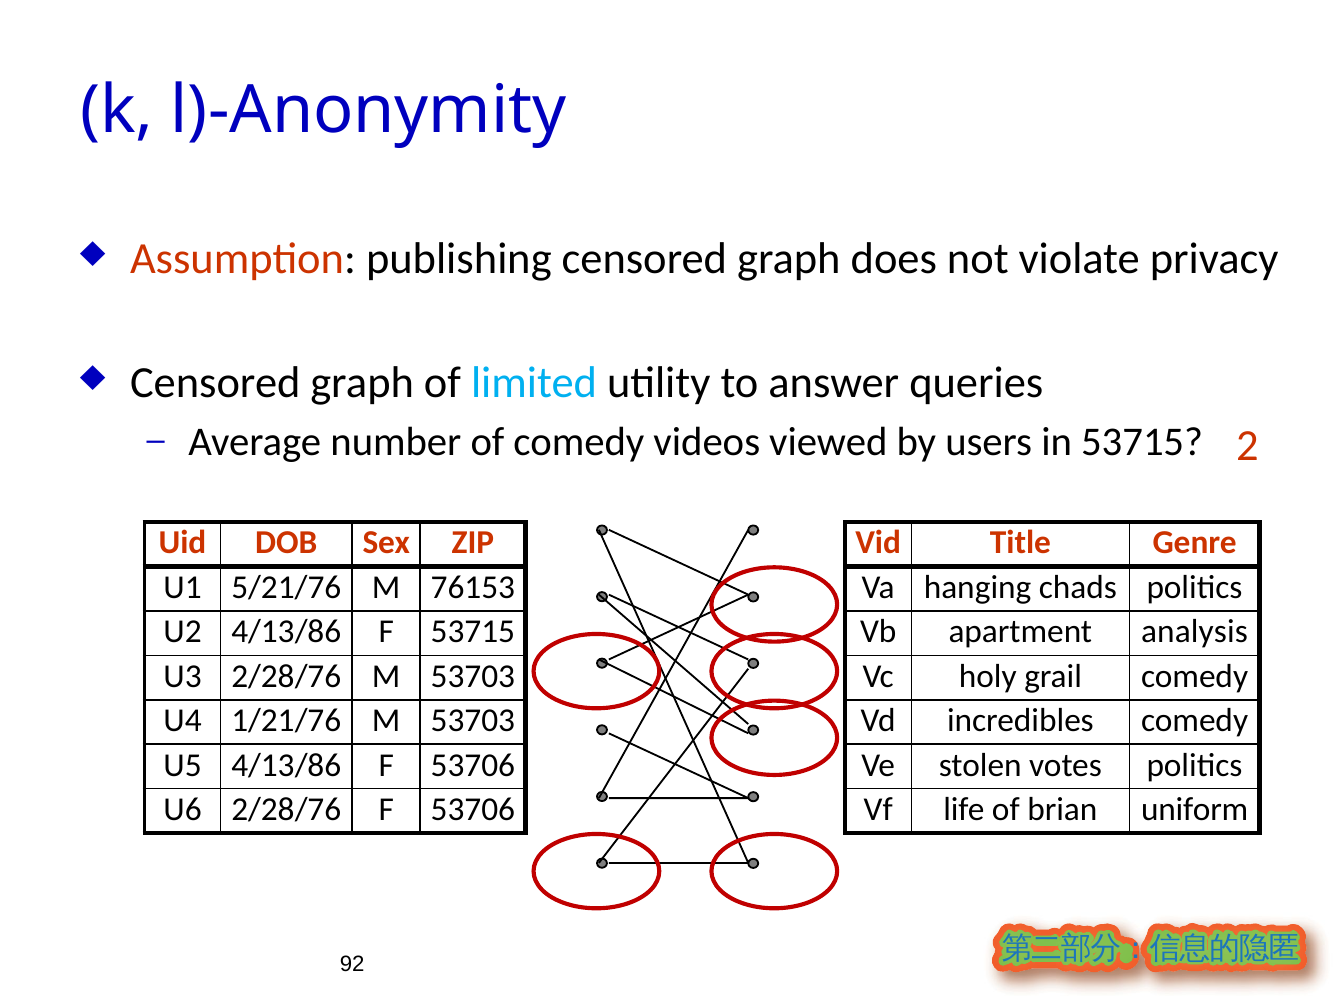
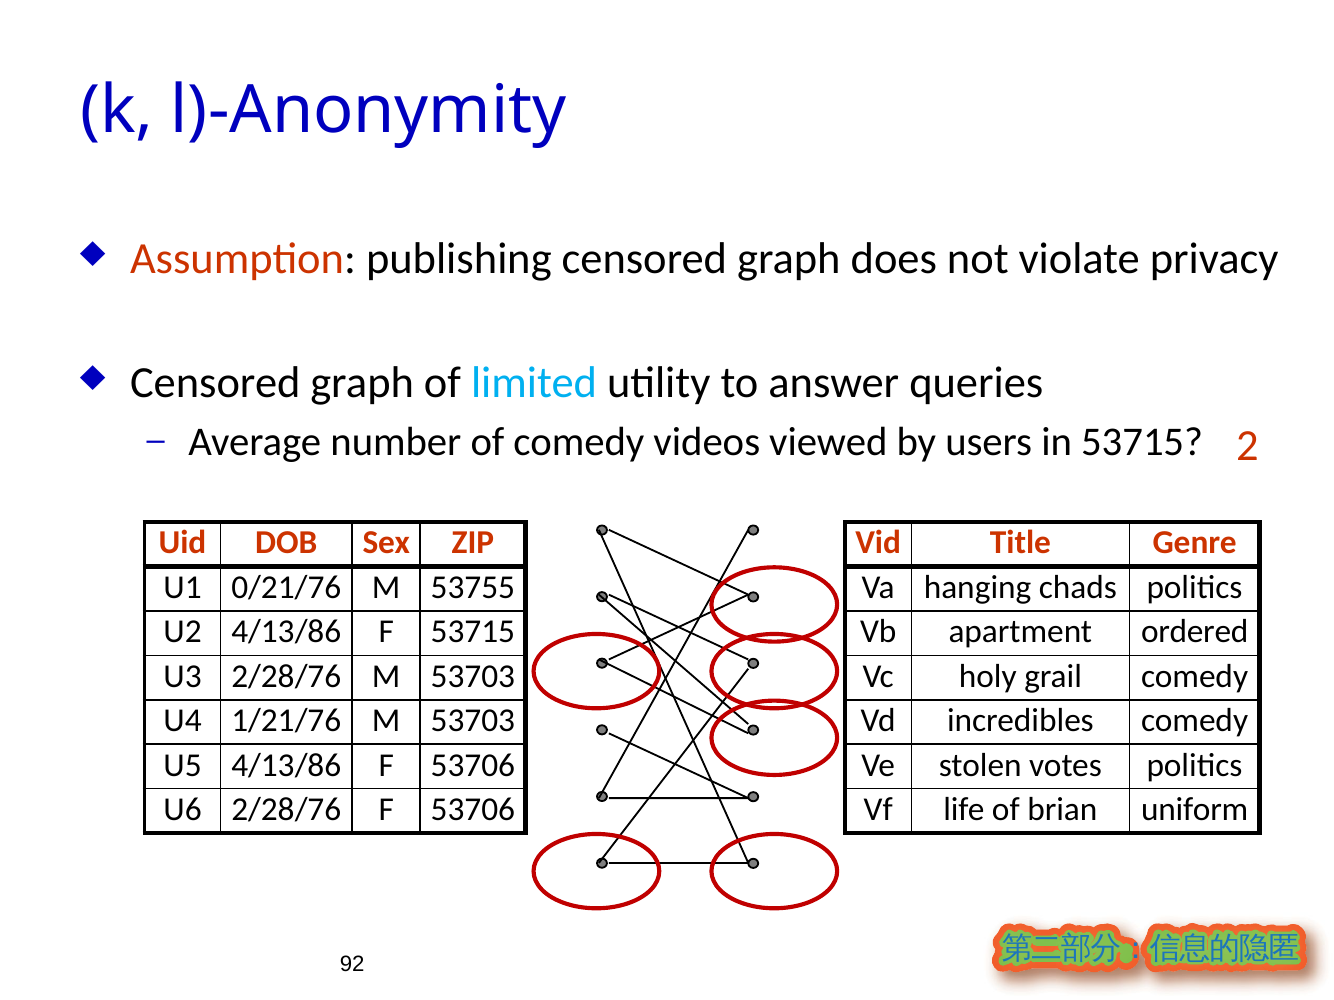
5/21/76: 5/21/76 -> 0/21/76 (286, 588)
76153: 76153 -> 53755 (473, 588)
analysis: analysis -> ordered (1195, 632)
